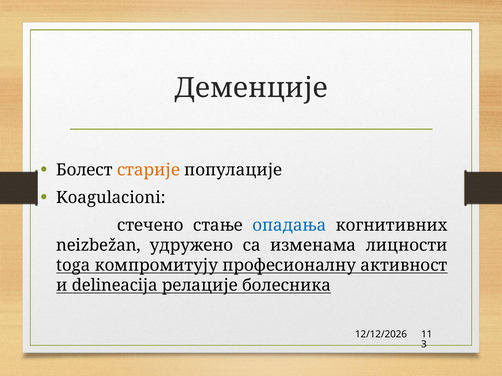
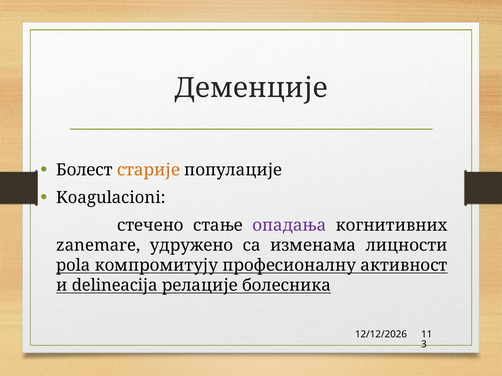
опадања colour: blue -> purple (289, 226)
neizbežan: neizbežan -> zanemare (98, 246)
toga: toga -> pola (73, 266)
